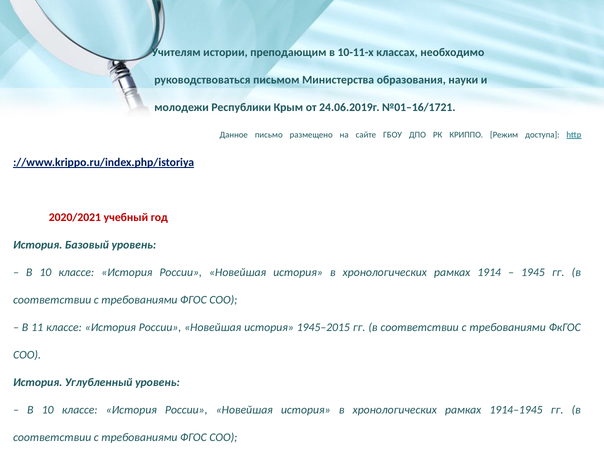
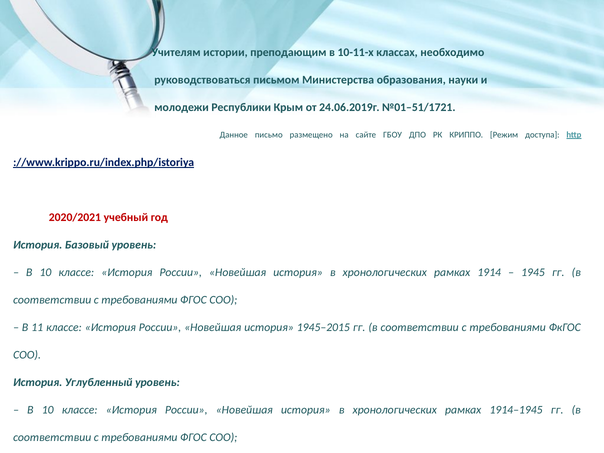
№01–16/1721: №01–16/1721 -> №01–51/1721 (419, 108)
